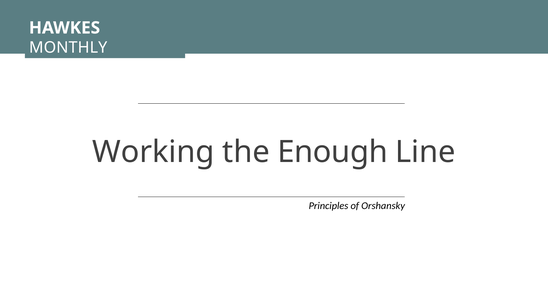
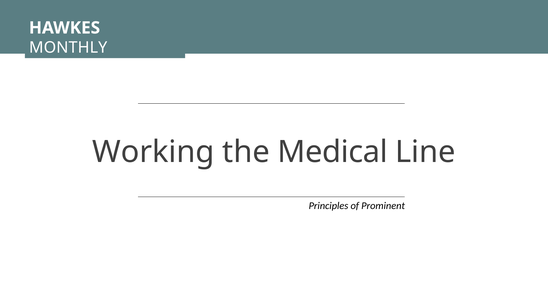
Enough: Enough -> Medical (333, 152)
Orshansky: Orshansky -> Prominent (383, 206)
